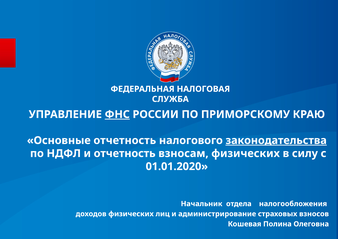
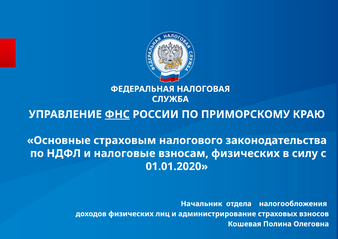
Основные отчетность: отчетность -> страховым (125, 140)
законодательства underline: present -> none (276, 140)
и отчетность: отчетность -> налоговые (125, 153)
